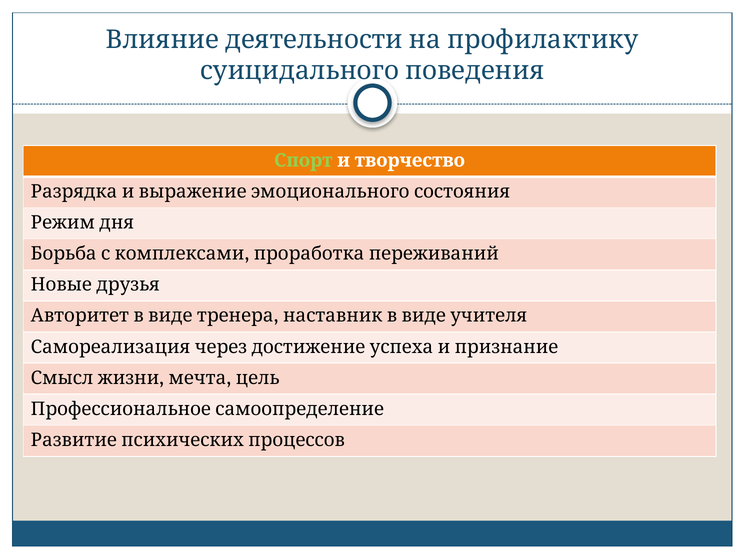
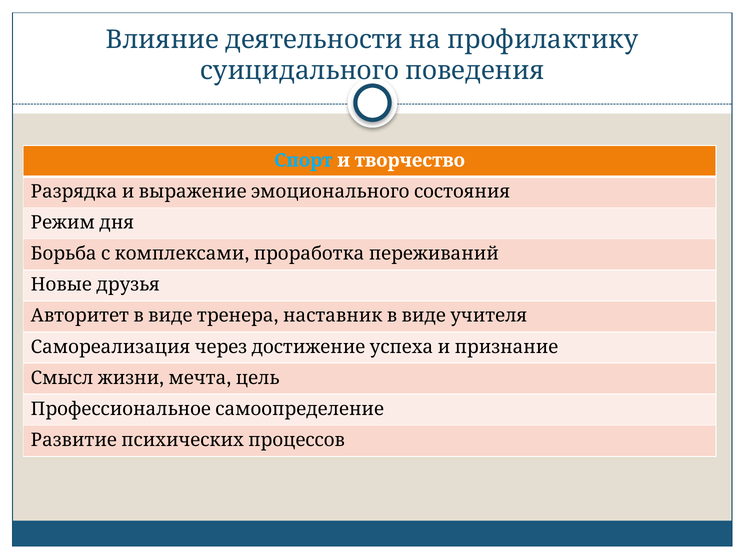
Спорт colour: light green -> light blue (303, 160)
